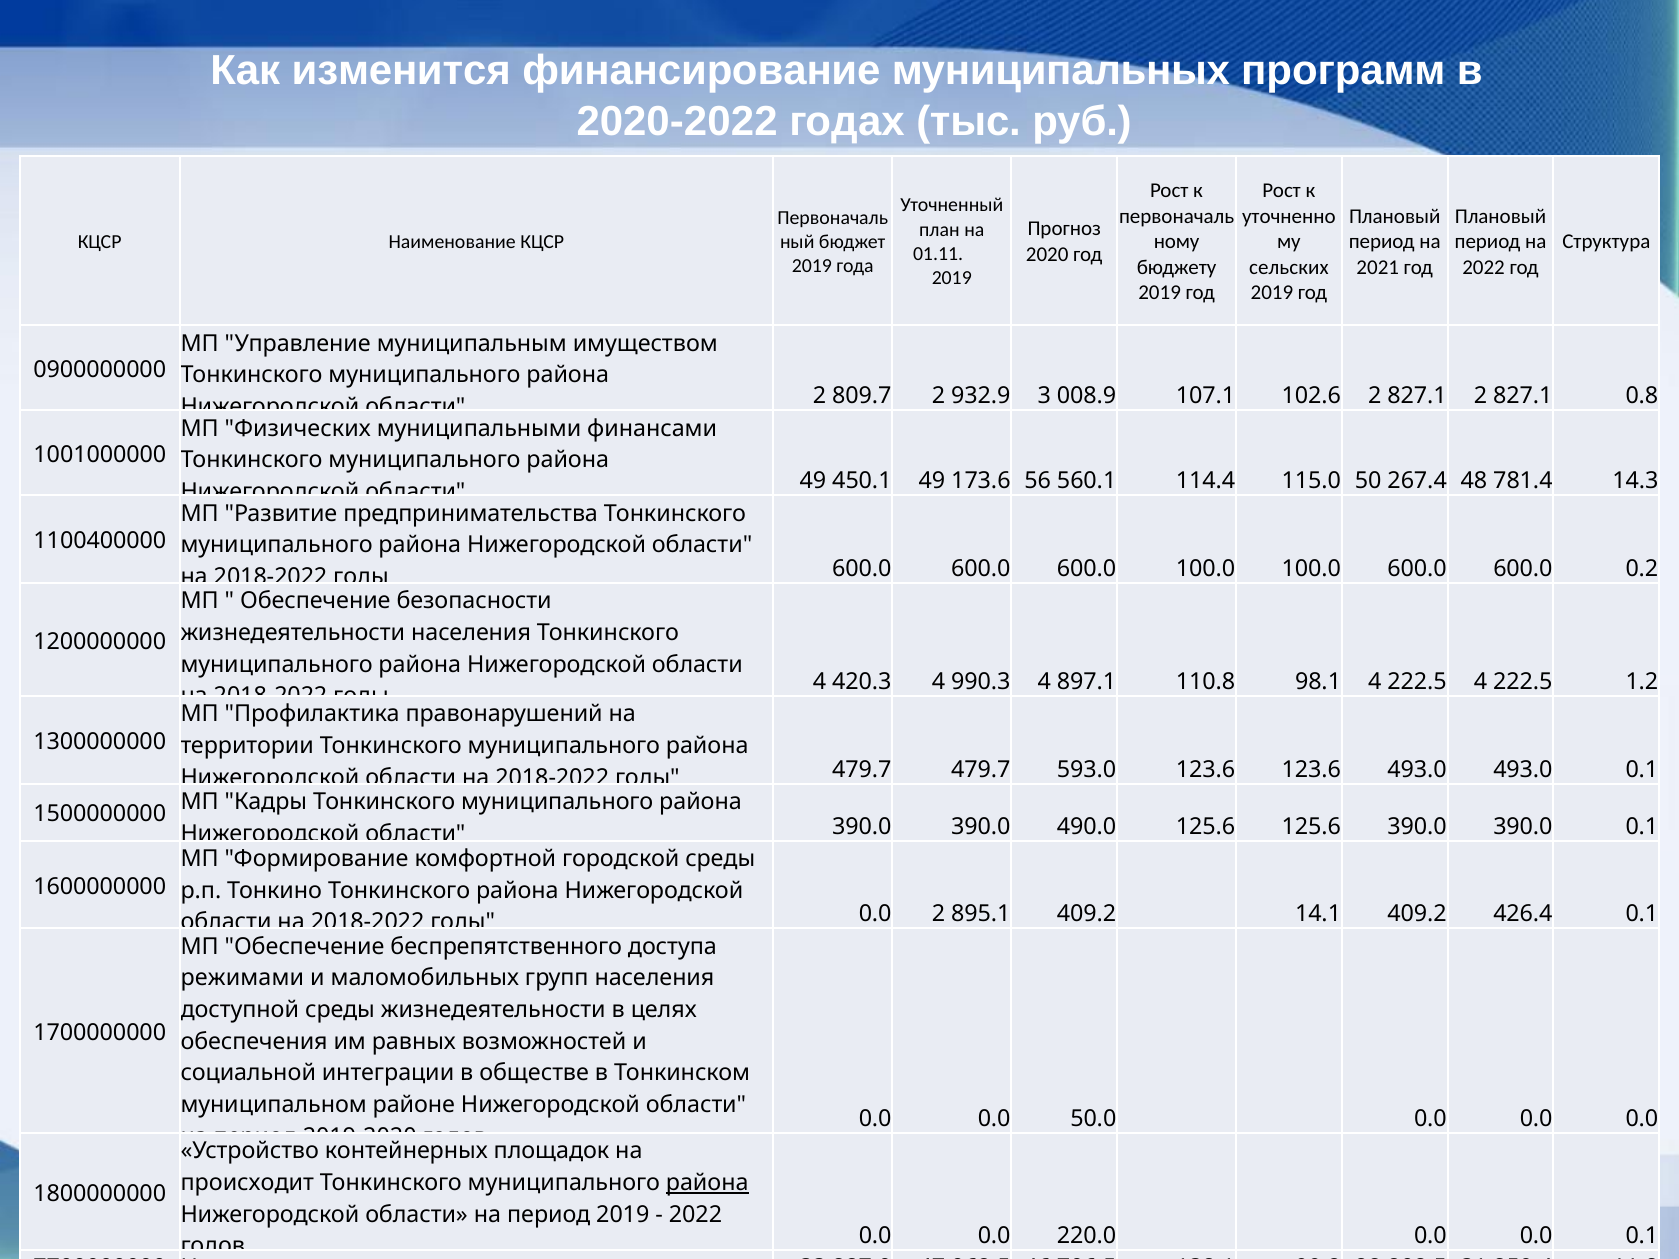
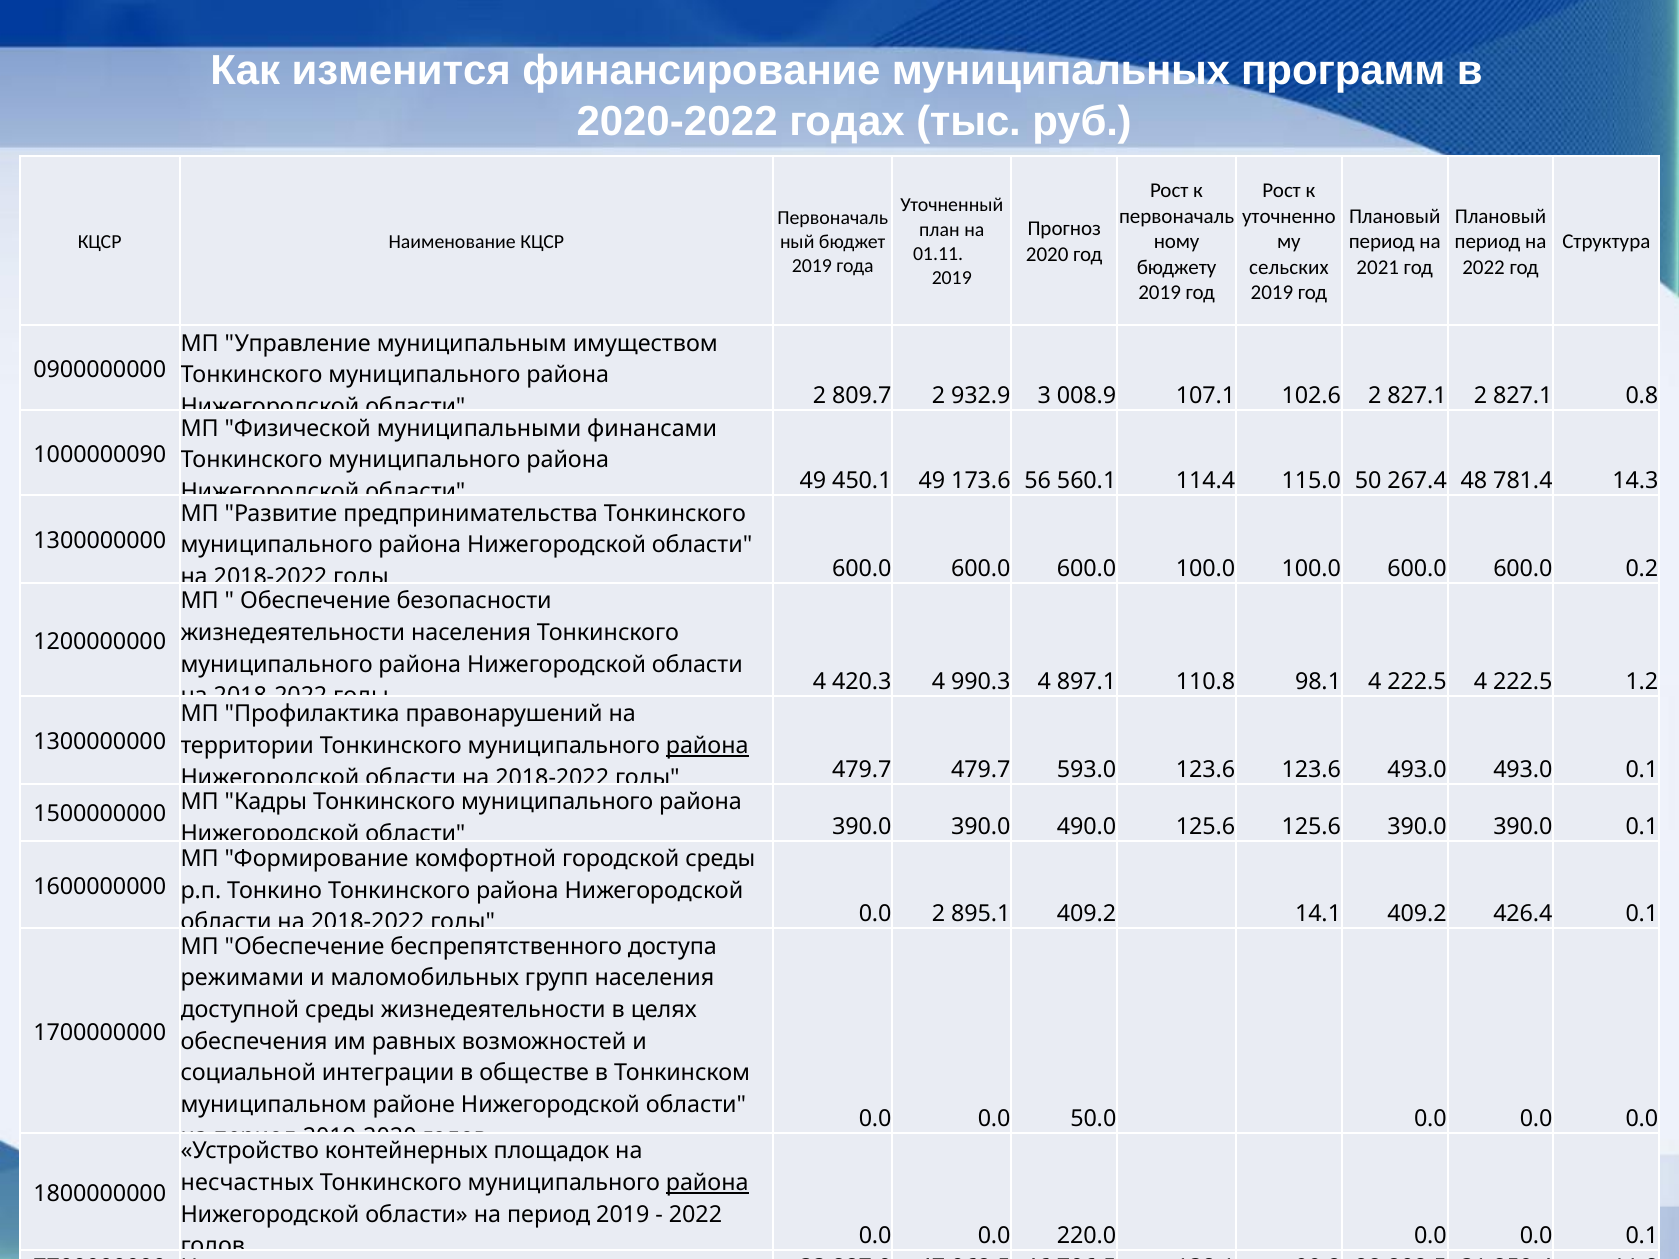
Физических: Физических -> Физической (298, 429)
1001000000: 1001000000 -> 1000000090 (100, 455)
1100400000: 1100400000 -> 1300000000 (100, 541)
района underline: none -> present (707, 746)
происходит: происходит -> несчастных (247, 1183)
